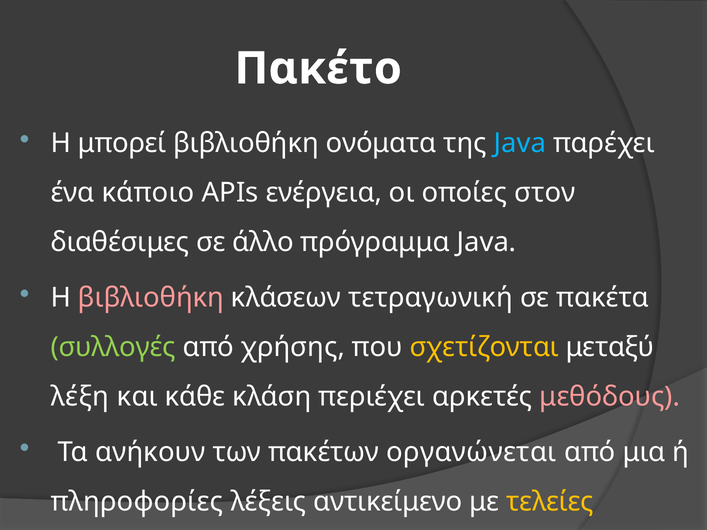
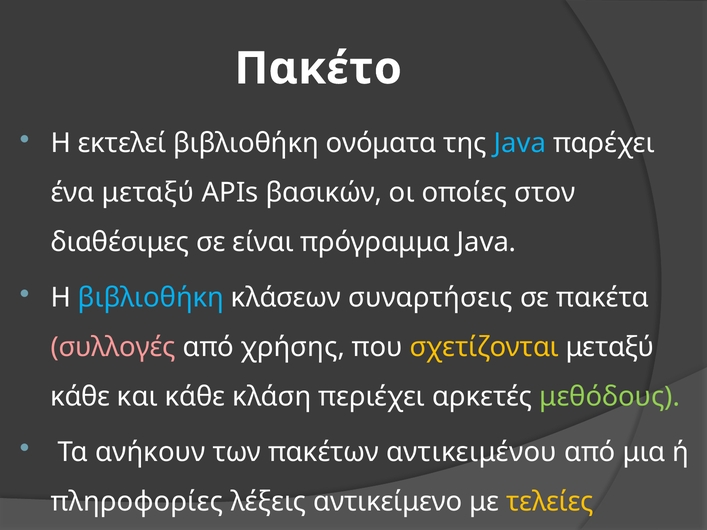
μπορεί: μπορεί -> εκτελεί (122, 143)
ένα κάποιο: κάποιο -> μεταξύ (148, 193)
ενέργεια: ενέργεια -> βασικών (324, 193)
άλλο: άλλο -> είναι (263, 242)
βιβλιοθήκη colour: pink -> light blue (151, 298)
τετραγωνική: τετραγωνική -> συναρτήσεις (430, 298)
συλλογές colour: light green -> pink (113, 347)
λέξη: λέξη -> κάθε (80, 397)
μεθόδους colour: pink -> light green (610, 397)
οργανώνεται: οργανώνεται -> αντικειμένου (472, 452)
